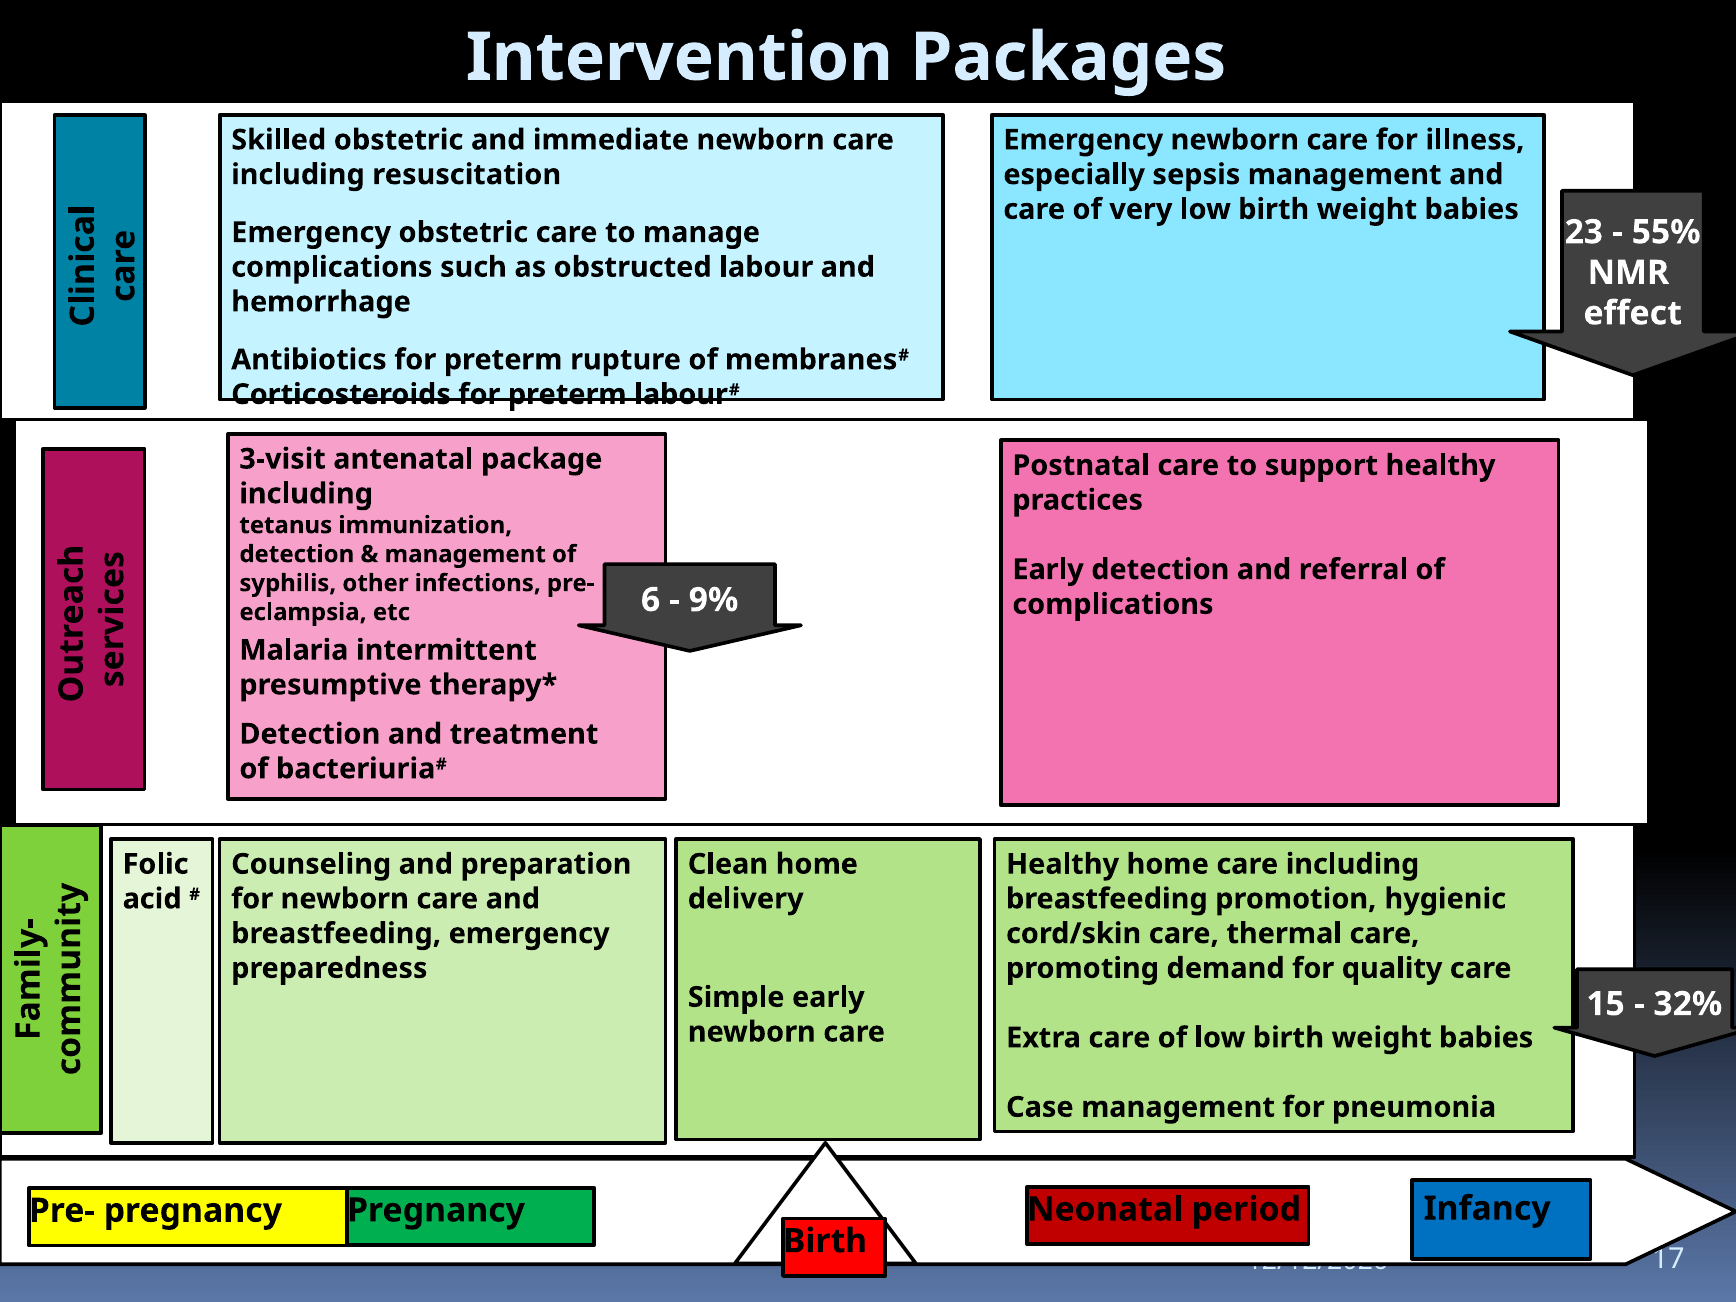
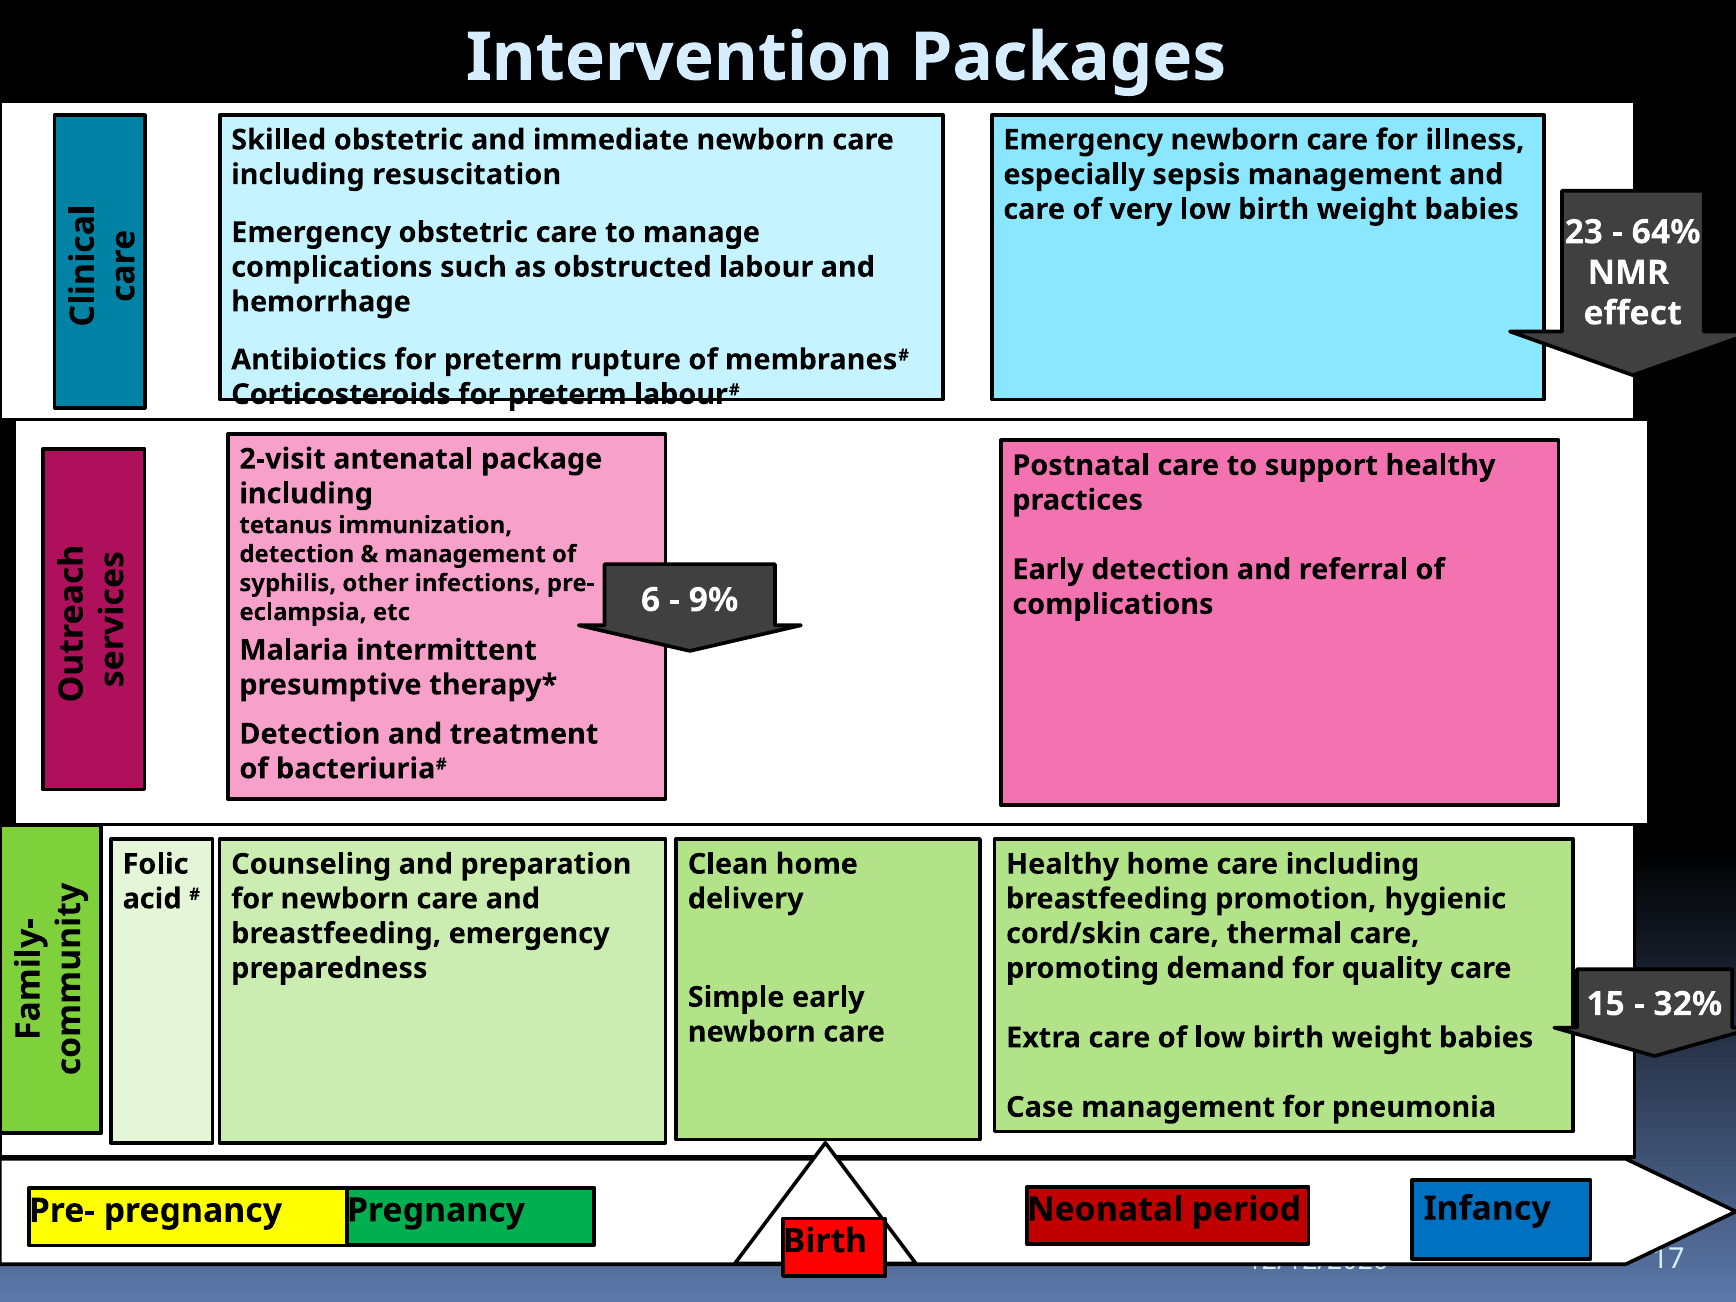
55%: 55% -> 64% (1666, 232)
3-visit: 3-visit -> 2-visit (283, 459)
